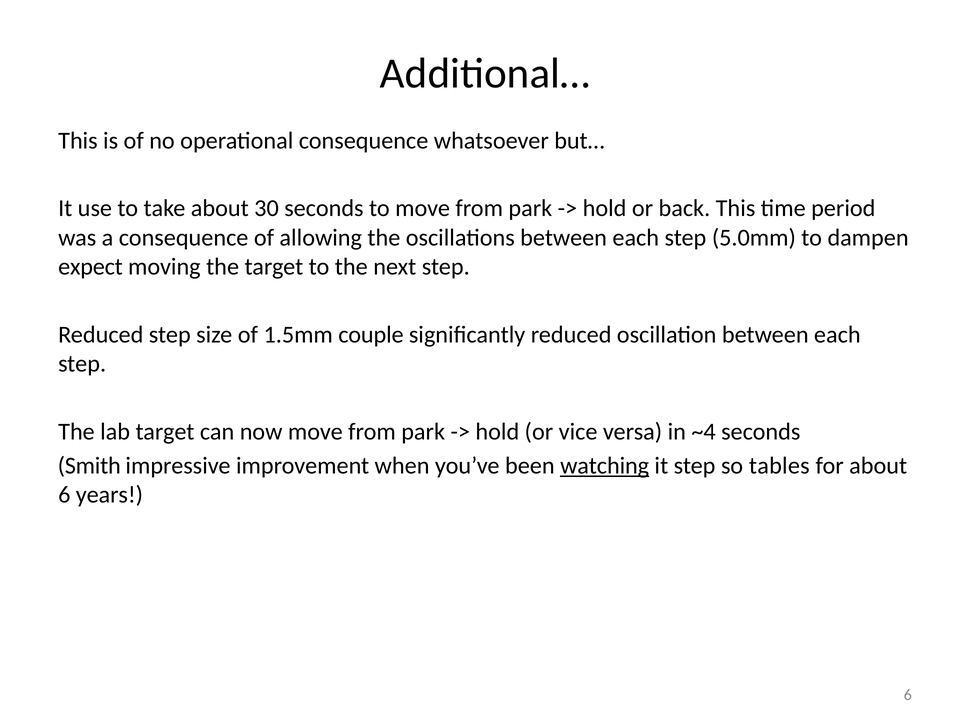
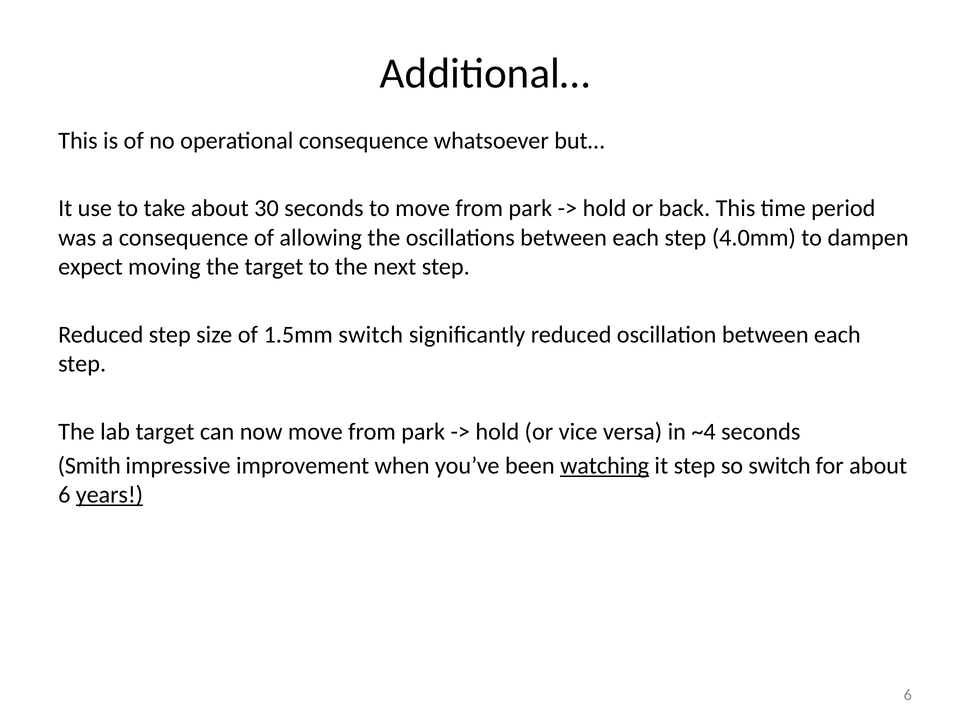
5.0mm: 5.0mm -> 4.0mm (754, 237)
1.5mm couple: couple -> switch (371, 334)
so tables: tables -> switch (780, 465)
years underline: none -> present (109, 494)
